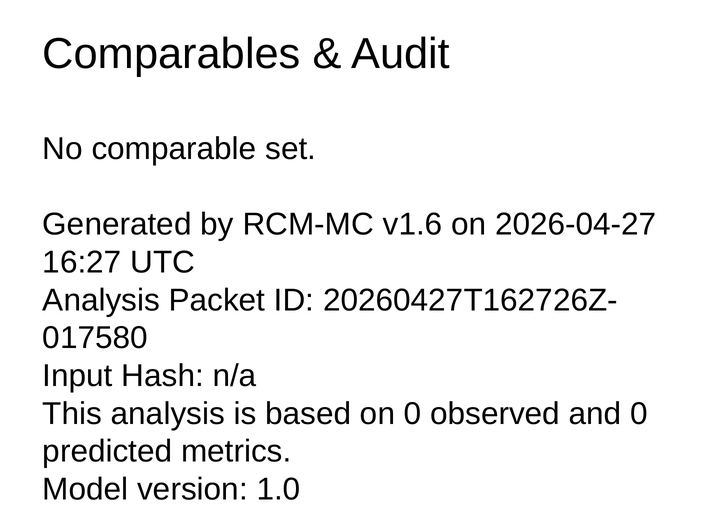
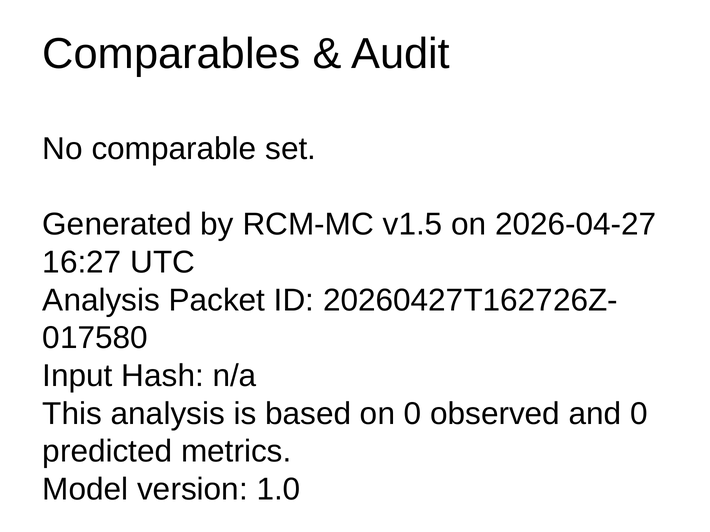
v1.6: v1.6 -> v1.5 (413, 225)
